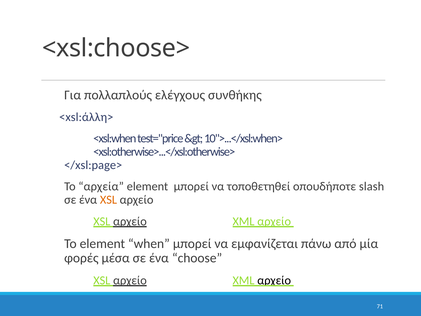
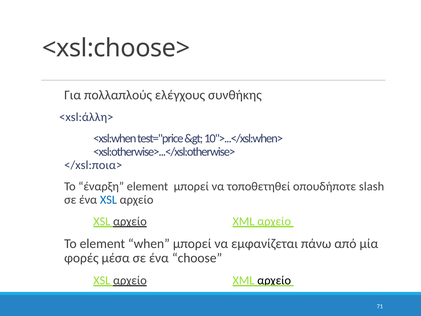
</xsl:page>: </xsl:page> -> </xsl:ποια> (93, 165)
αρχεία: αρχεία -> έναρξη (101, 186)
XSL colour: orange -> blue (108, 200)
